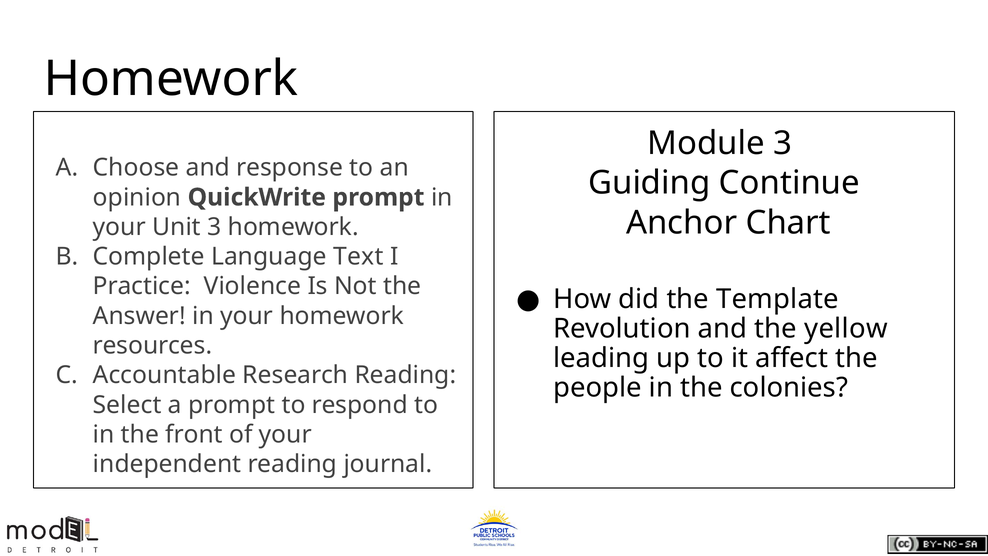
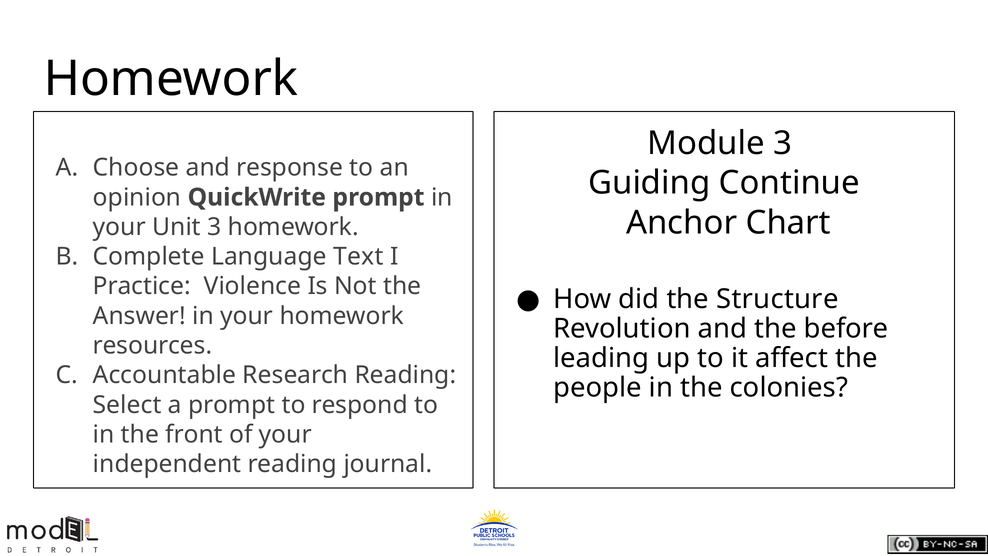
Template: Template -> Structure (777, 299)
yellow: yellow -> before (846, 328)
